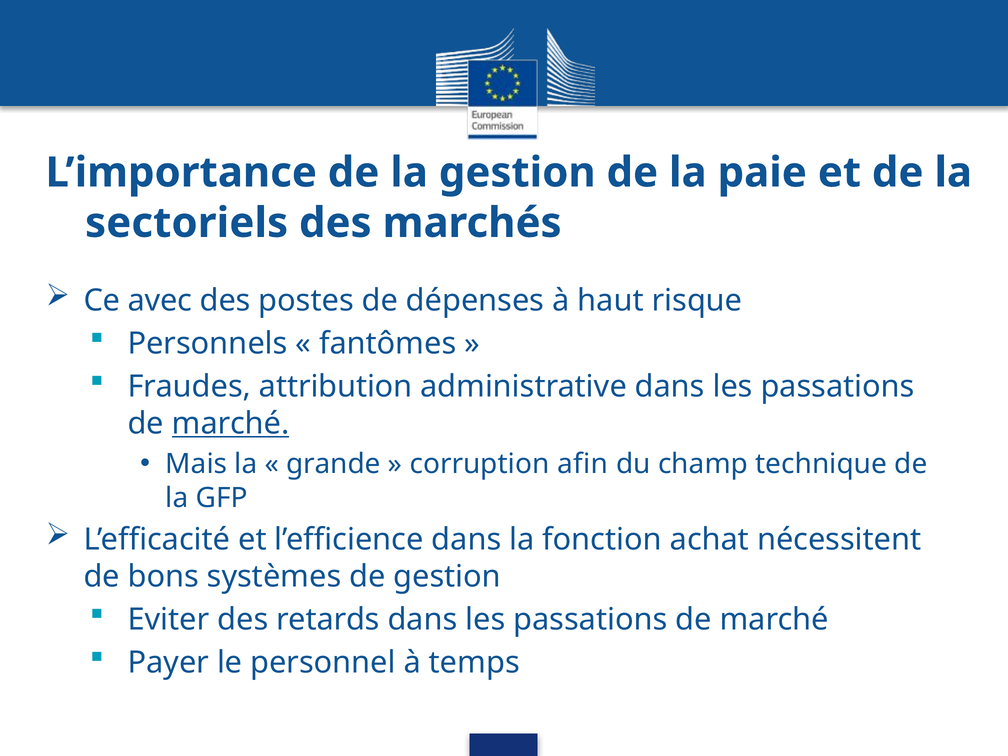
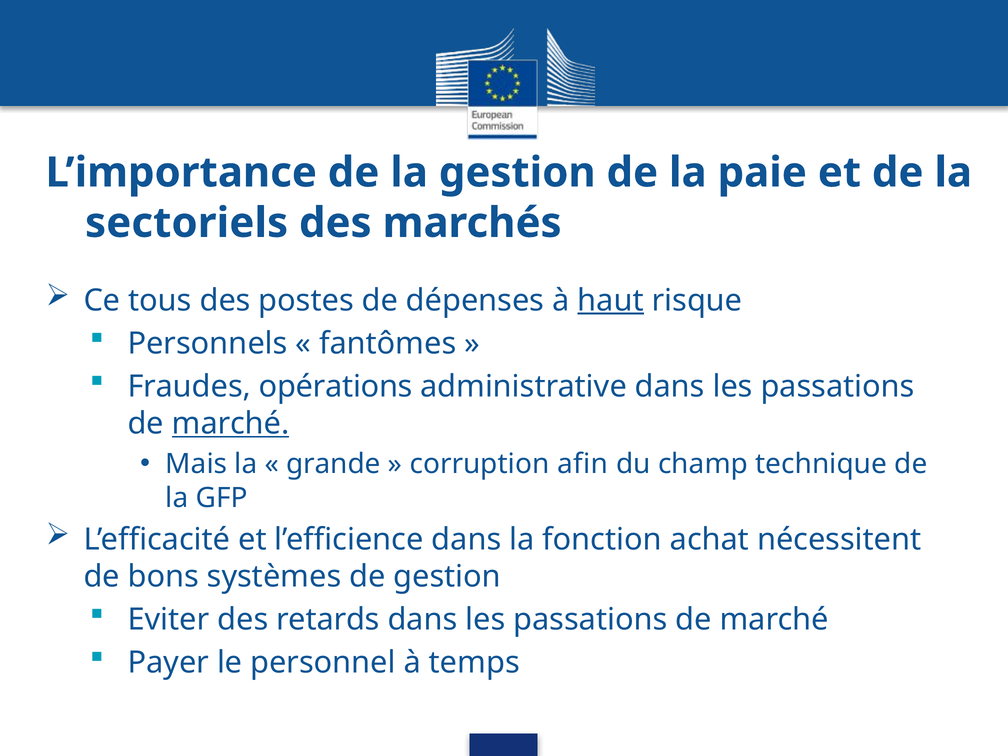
avec: avec -> tous (160, 300)
haut underline: none -> present (611, 300)
attribution: attribution -> opérations (336, 387)
